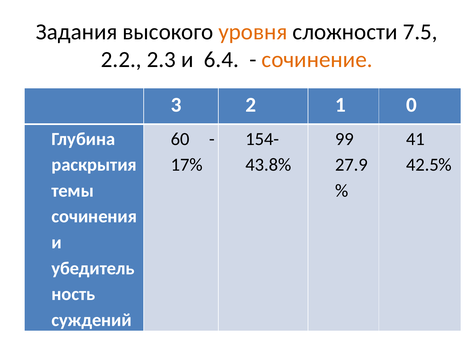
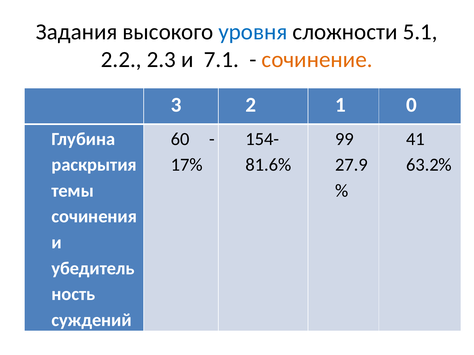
уровня colour: orange -> blue (253, 32)
7.5: 7.5 -> 5.1 (420, 32)
6.4: 6.4 -> 7.1 (221, 60)
43.8%: 43.8% -> 81.6% (268, 165)
42.5%: 42.5% -> 63.2% (429, 165)
